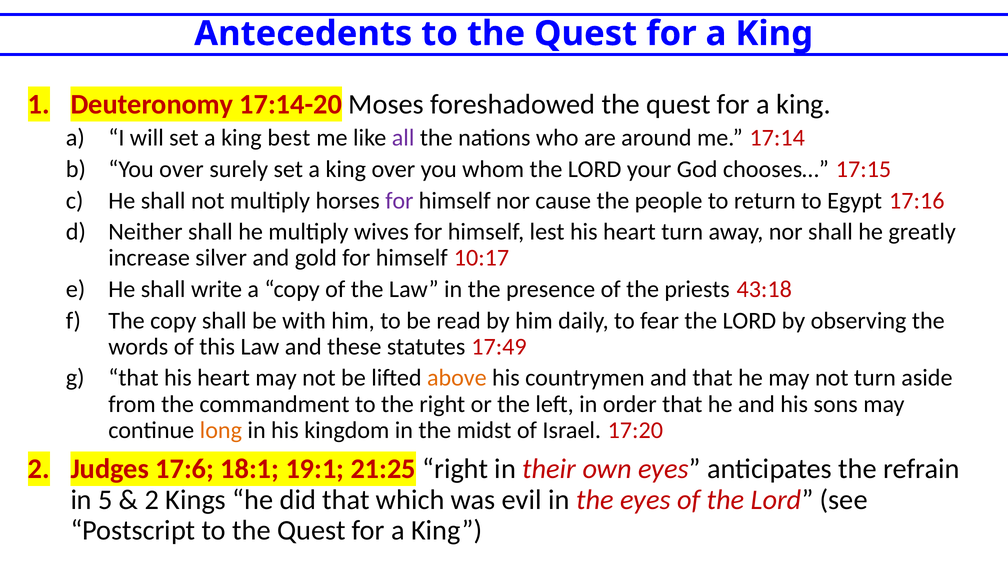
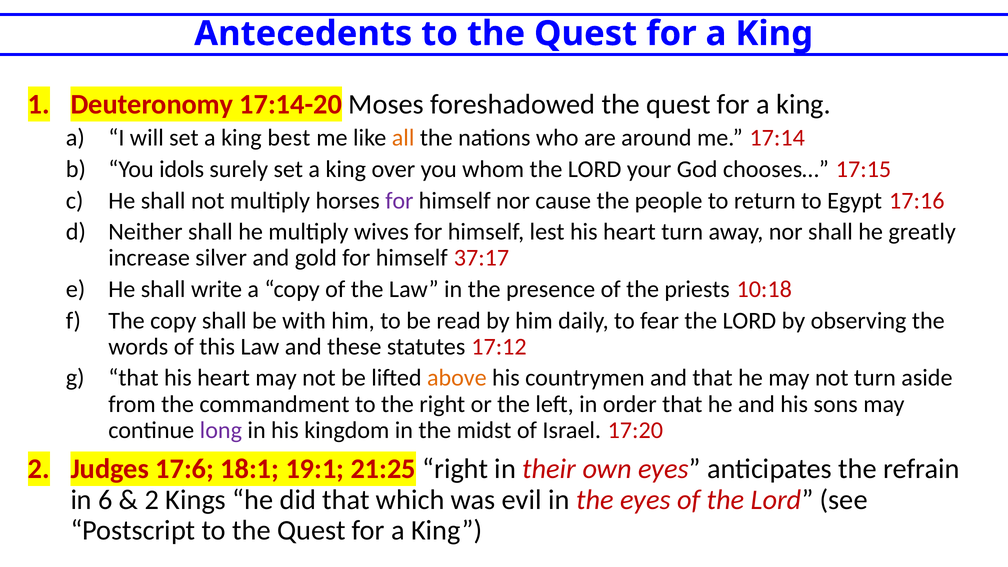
all colour: purple -> orange (403, 138)
You over: over -> idols (182, 169)
10:17: 10:17 -> 37:17 (481, 258)
43:18: 43:18 -> 10:18 (764, 289)
17:49: 17:49 -> 17:12 (499, 347)
long colour: orange -> purple (221, 430)
5: 5 -> 6 (105, 500)
